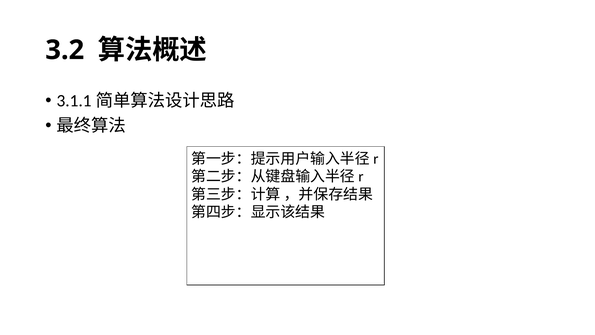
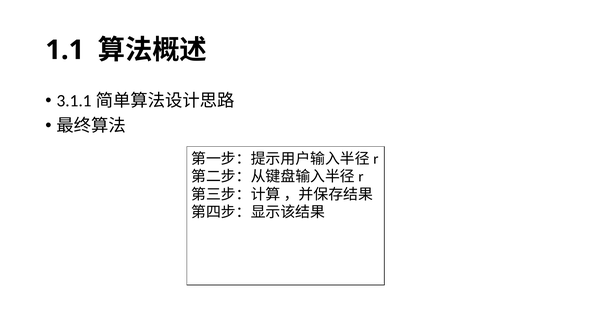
3.2: 3.2 -> 1.1 (65, 50)
